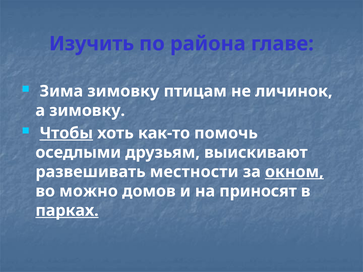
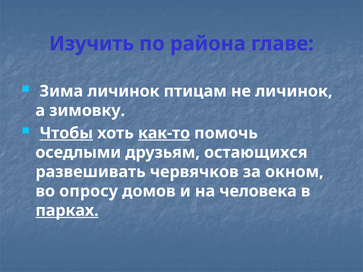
Зима зимовку: зимовку -> личинок (123, 91)
как-то underline: none -> present (164, 133)
выискивают: выискивают -> остающихся (256, 153)
местности: местности -> червячков (194, 172)
окном underline: present -> none (294, 172)
можно: можно -> опросу (89, 191)
приносят: приносят -> человека (258, 191)
